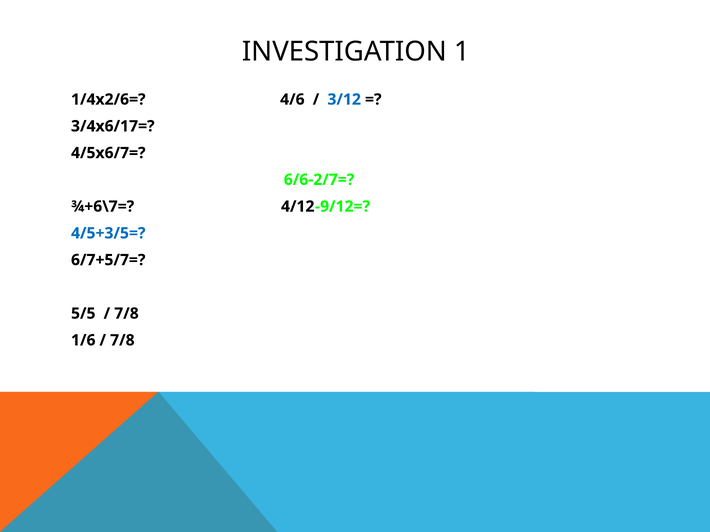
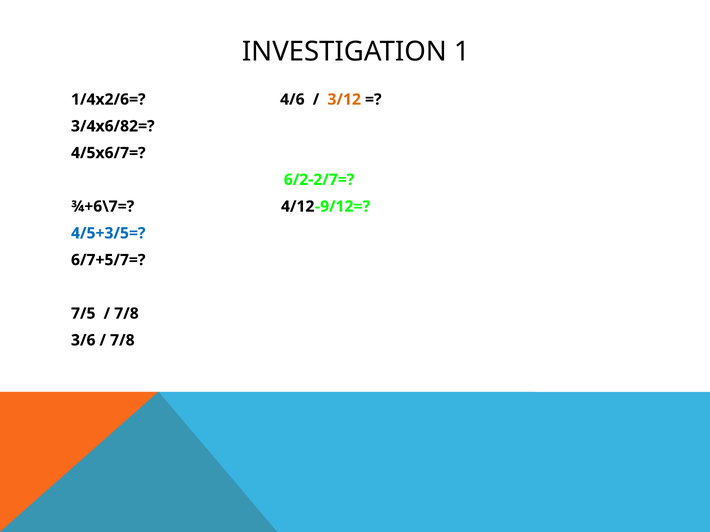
3/12 colour: blue -> orange (344, 100)
3/4x6/17=: 3/4x6/17= -> 3/4x6/82= (113, 126)
6/6-2/7=: 6/6-2/7= -> 6/2-2/7= (319, 180)
5/5: 5/5 -> 7/5 (83, 314)
1/6: 1/6 -> 3/6 (83, 341)
